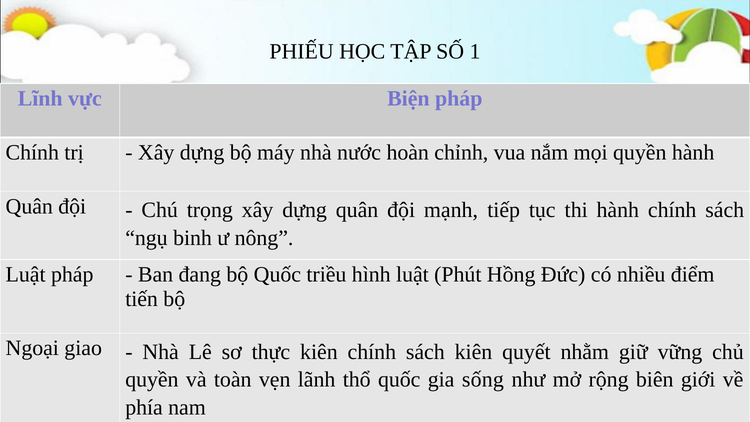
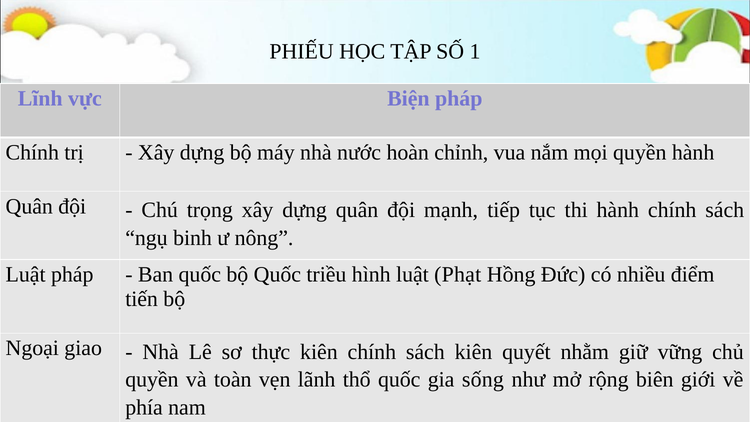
Ban đang: đang -> quốc (200, 275)
Phút: Phút -> Phạt (458, 275)
